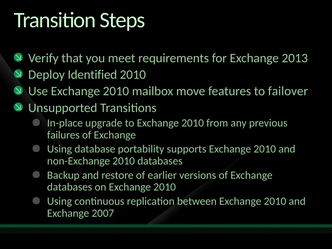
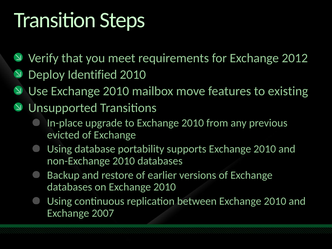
2013: 2013 -> 2012 (295, 58)
failover: failover -> existing (288, 91)
failures: failures -> evicted (63, 135)
